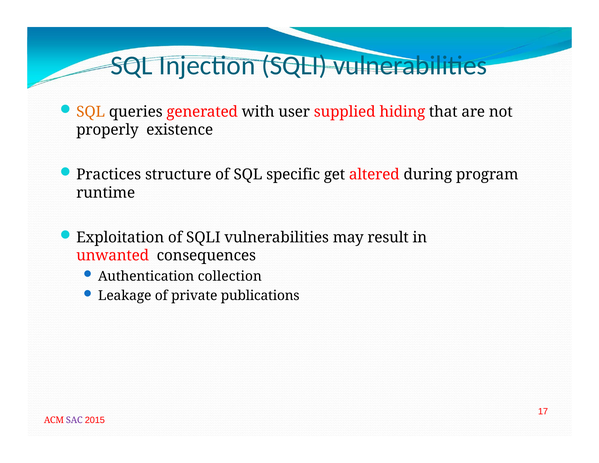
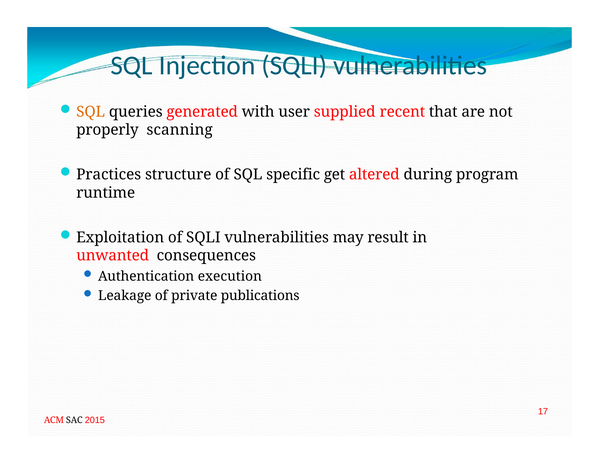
hiding: hiding -> recent (402, 112)
existence: existence -> scanning (180, 130)
collection: collection -> execution (230, 276)
SAC colour: purple -> black (74, 420)
